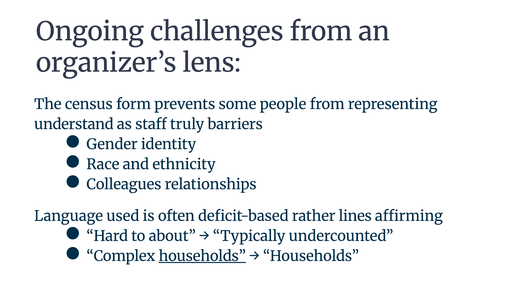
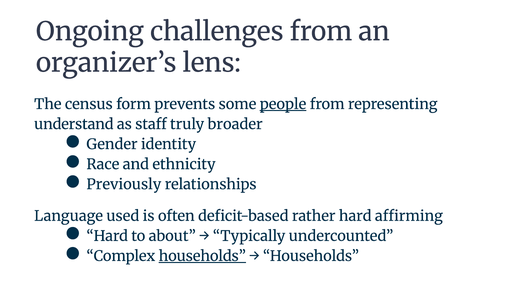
people underline: none -> present (283, 104)
barriers: barriers -> broader (235, 124)
Colleagues: Colleagues -> Previously (124, 185)
rather lines: lines -> hard (355, 216)
